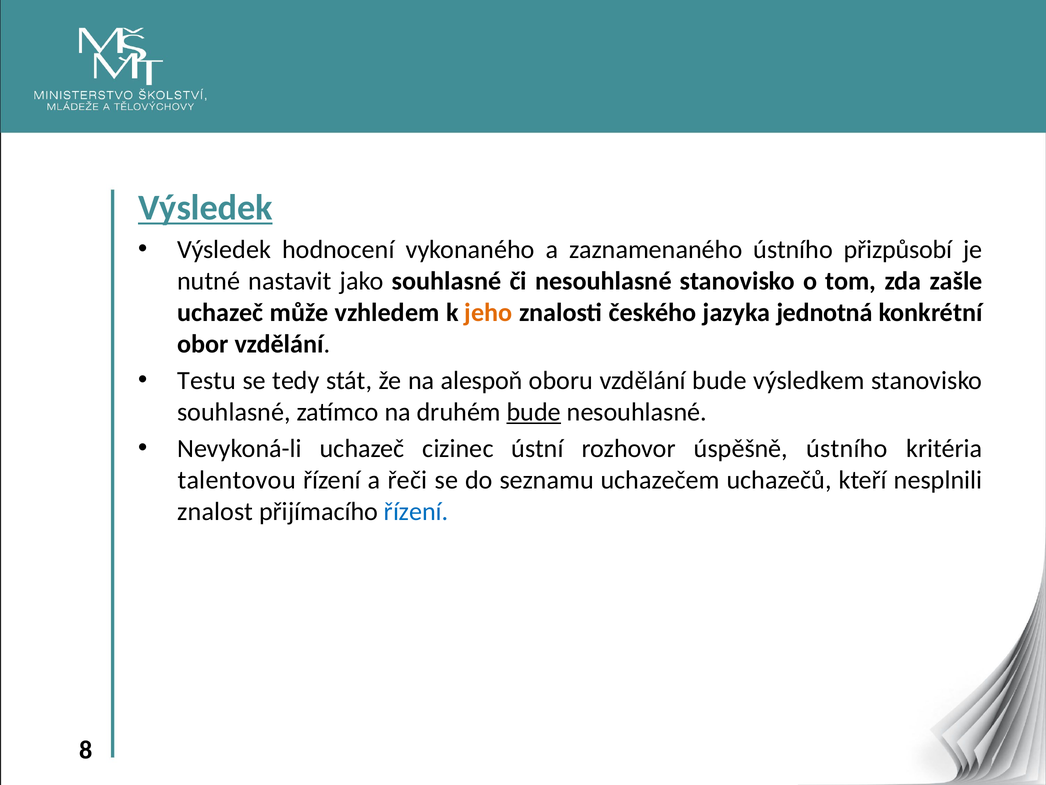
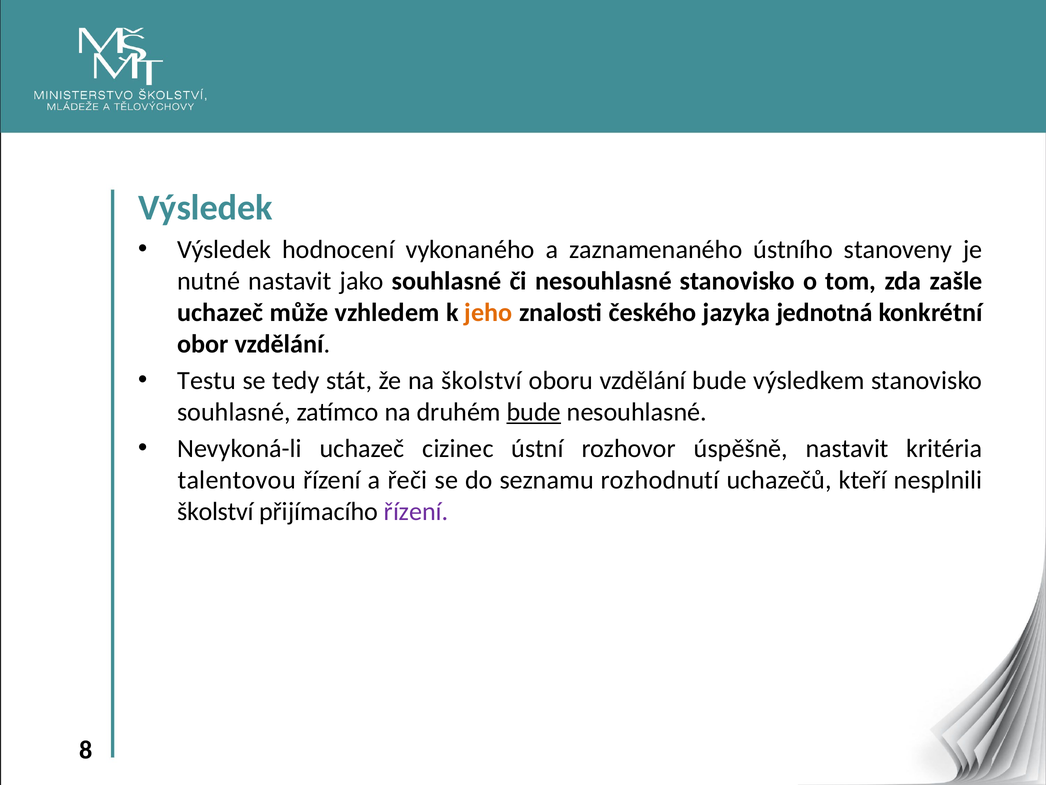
Výsledek underline: present -> none (205, 208)
přizpůsobí: přizpůsobí -> stanoveny (898, 250)
na alespoň: alespoň -> školství (482, 380)
úspěšně ústního: ústního -> nastavit (847, 448)
uchazečem: uchazečem -> rozhodnutí (660, 480)
znalost: znalost -> školství (215, 511)
řízení colour: blue -> purple (416, 511)
